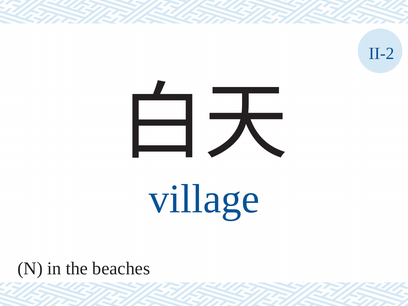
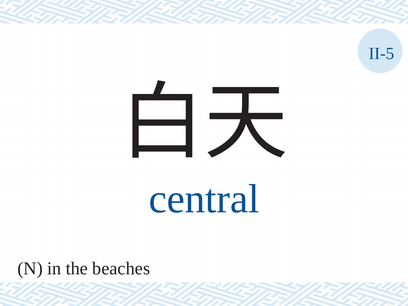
II-2: II-2 -> II-5 (382, 53)
village: village -> central (204, 199)
